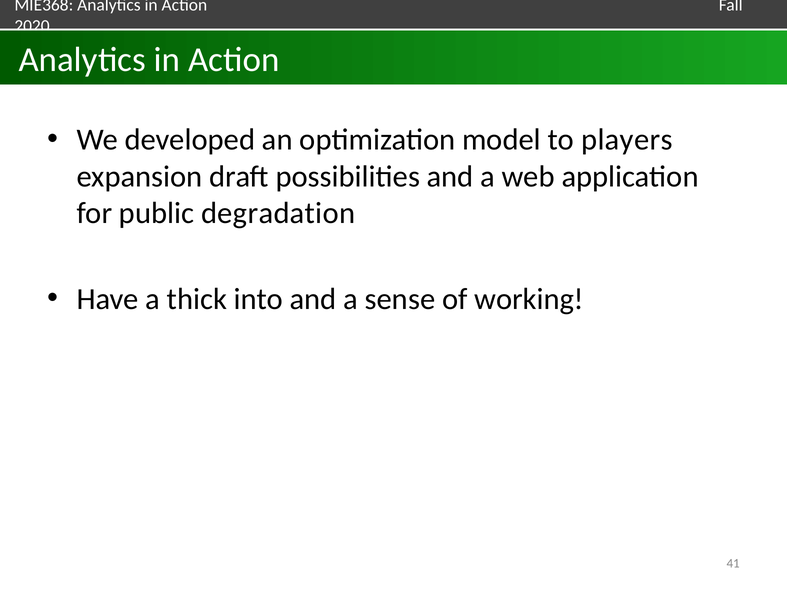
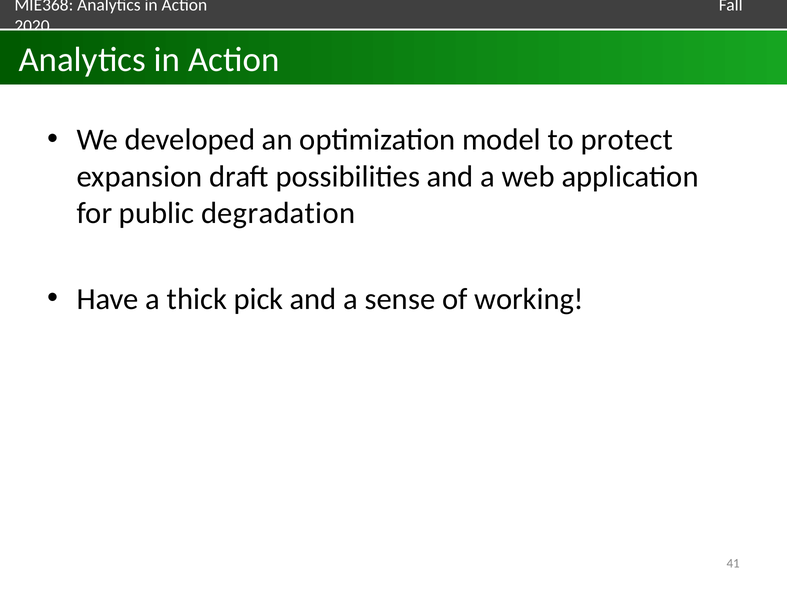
players: players -> protect (627, 140)
into: into -> pick (259, 299)
